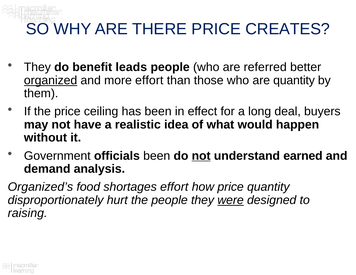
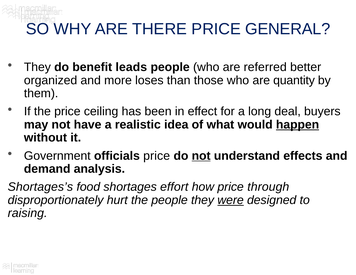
CREATES: CREATES -> GENERAL (288, 29)
organized underline: present -> none (51, 80)
more effort: effort -> loses (149, 80)
happen underline: none -> present (298, 125)
officials been: been -> price (157, 156)
earned: earned -> effects (303, 156)
Organized’s: Organized’s -> Shortages’s (40, 187)
price quantity: quantity -> through (268, 187)
